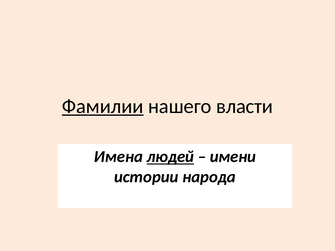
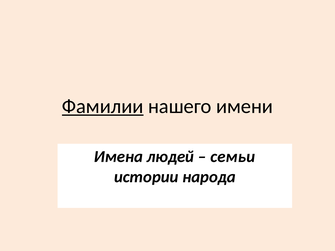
власти: власти -> имени (245, 106)
людей underline: present -> none (170, 157)
имени: имени -> семьи (233, 157)
